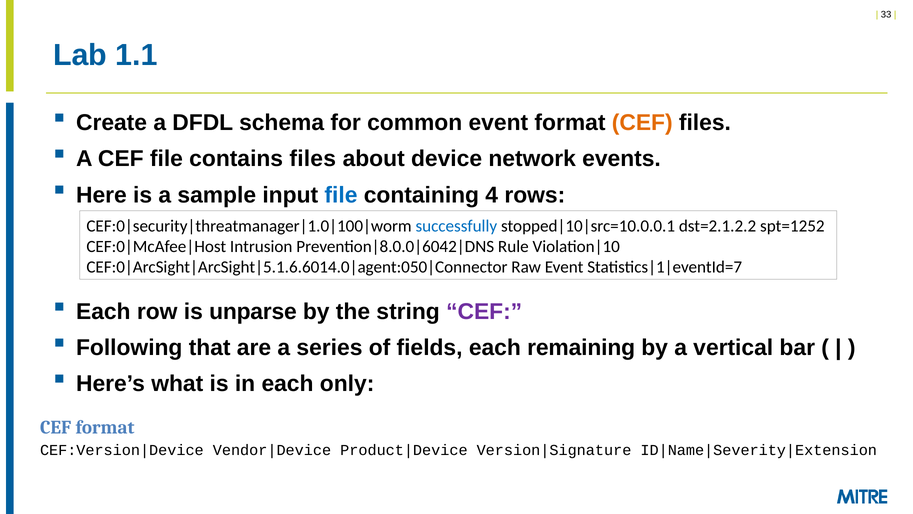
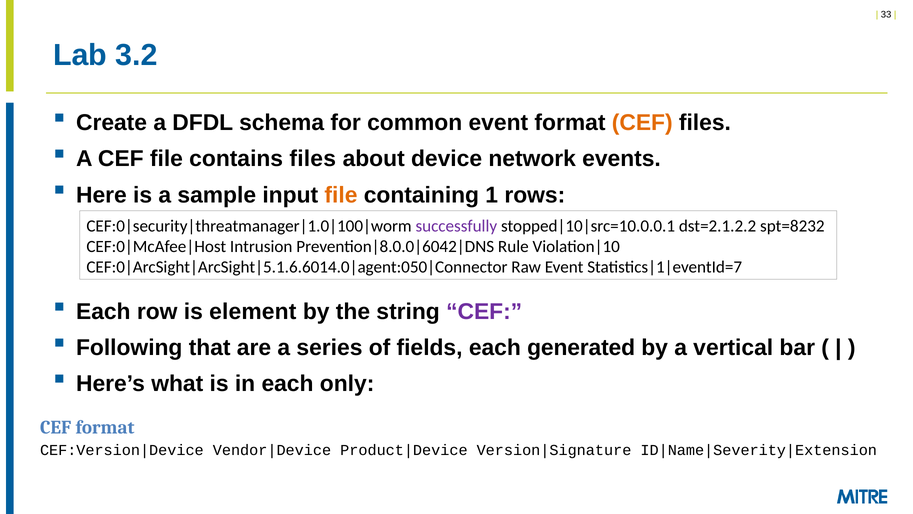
1.1: 1.1 -> 3.2 (137, 55)
file colour: blue -> orange (341, 195)
4: 4 -> 1 (492, 195)
successfully colour: blue -> purple (456, 226)
spt=1252: spt=1252 -> spt=8232 (792, 226)
unparse: unparse -> element (253, 311)
remaining: remaining -> generated (581, 347)
